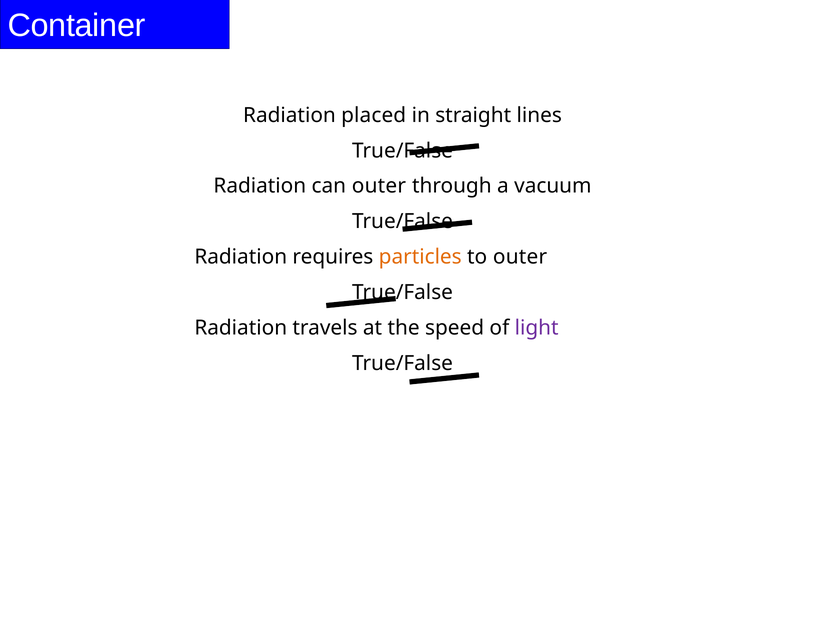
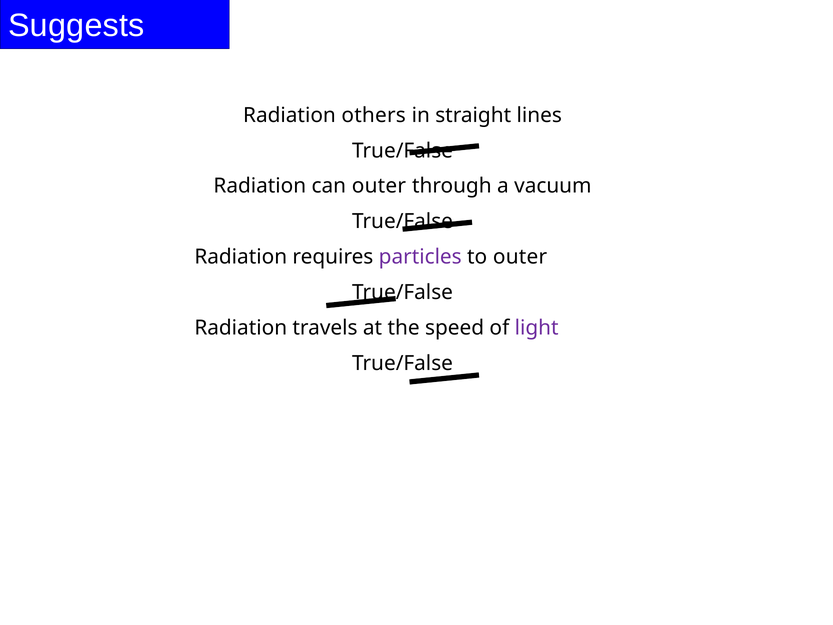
Container: Container -> Suggests (76, 26)
placed: placed -> others (374, 115)
particles colour: orange -> purple (420, 257)
